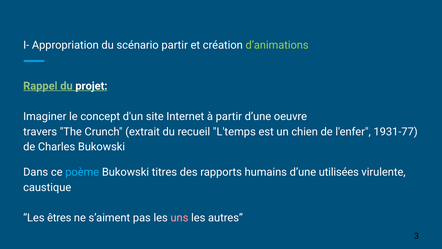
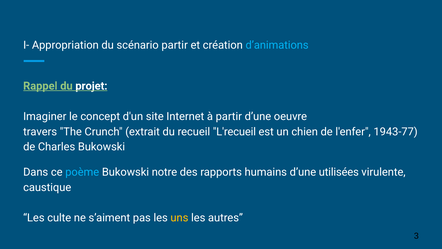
d’animations colour: light green -> light blue (277, 45)
L'temps: L'temps -> L'recueil (234, 132)
1931-77: 1931-77 -> 1943-77 (396, 132)
titres: titres -> notre (164, 172)
êtres: êtres -> culte (59, 218)
uns colour: pink -> yellow (179, 218)
